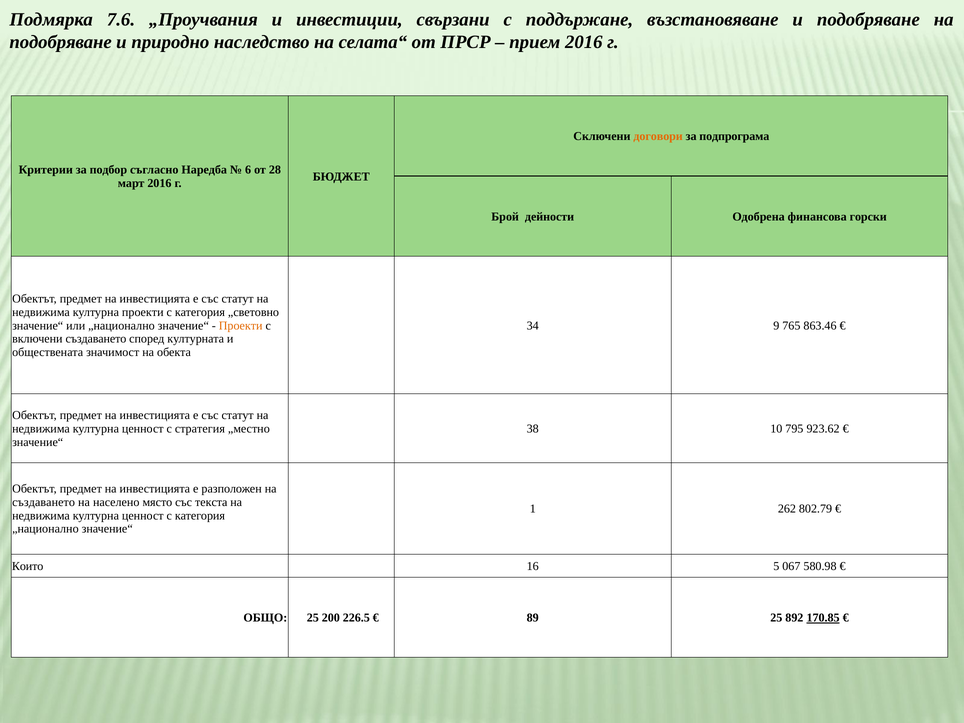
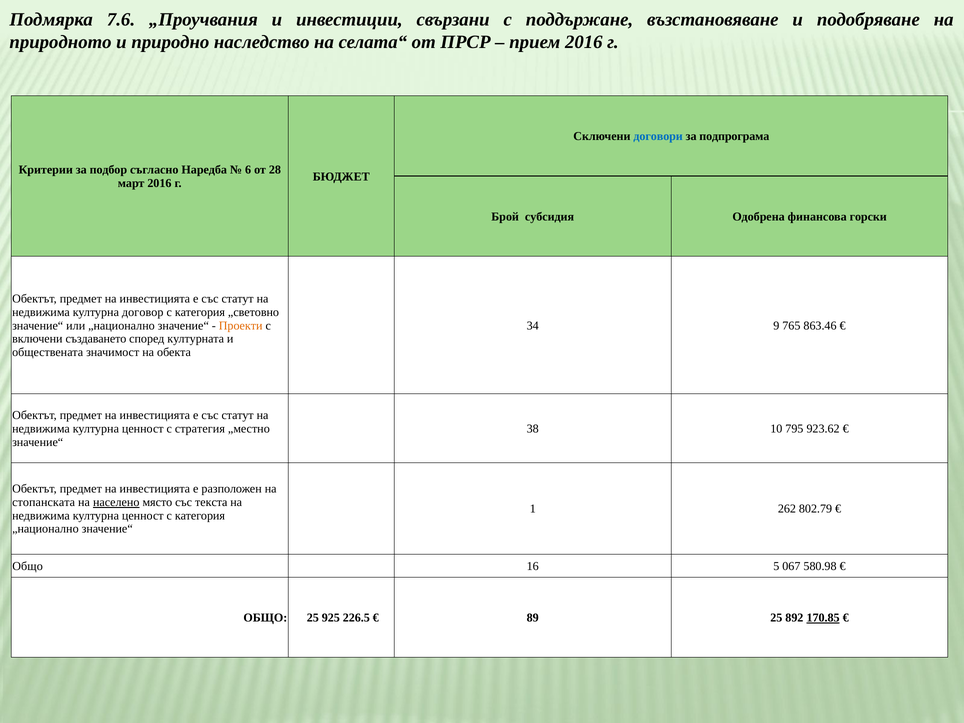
подобряване: подобряване -> природното (61, 42)
договори colour: orange -> blue (658, 136)
дейности: дейности -> субсидия (550, 217)
културна проекти: проекти -> договор (143, 312)
създаването: създаването -> стопанската (44, 502)
населено underline: none -> present (116, 502)
Които: Които -> Общо (28, 566)
200: 200 -> 925 (331, 618)
